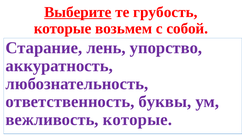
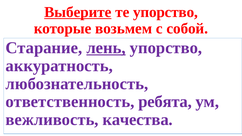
те грубость: грубость -> упорство (165, 12)
лень underline: none -> present (106, 48)
буквы: буквы -> ребята (165, 102)
вежливость которые: которые -> качества (138, 120)
